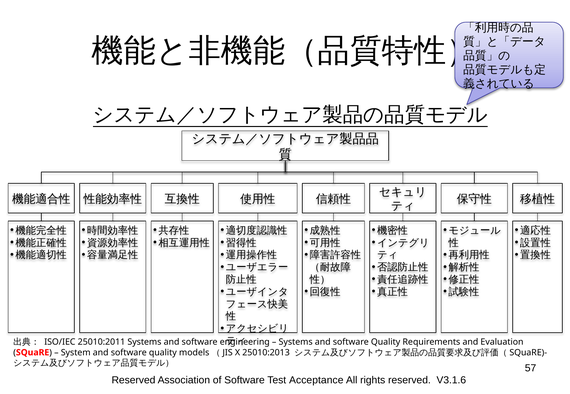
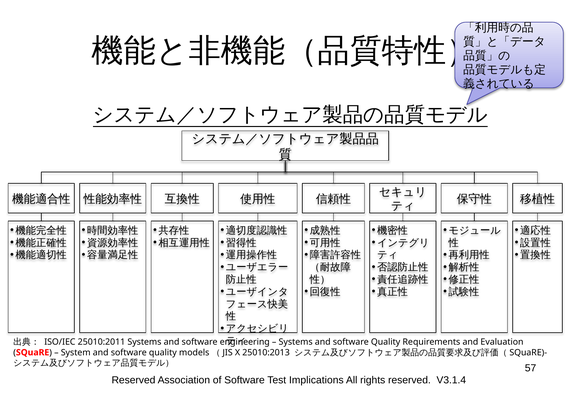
Acceptance: Acceptance -> Implications (316, 381)
V3.1.6: V3.1.6 -> V3.1.4 (451, 381)
